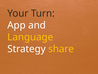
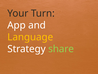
share colour: yellow -> light green (61, 49)
